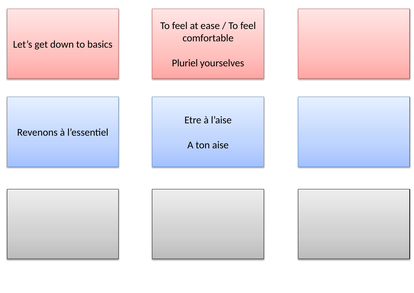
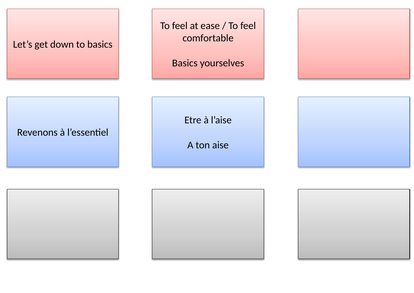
Pluriel: Pluriel -> Basics (185, 63)
